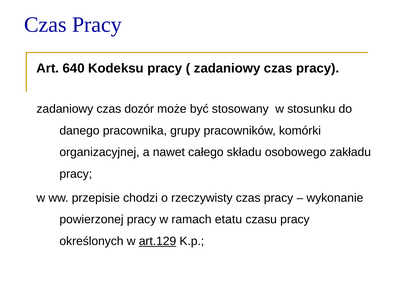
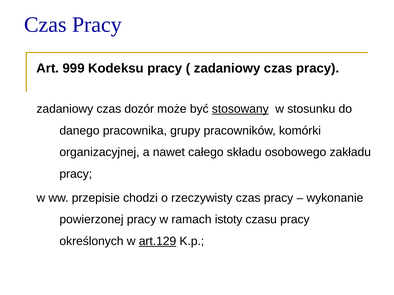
640: 640 -> 999 (74, 69)
stosowany underline: none -> present (240, 109)
etatu: etatu -> istoty (229, 220)
